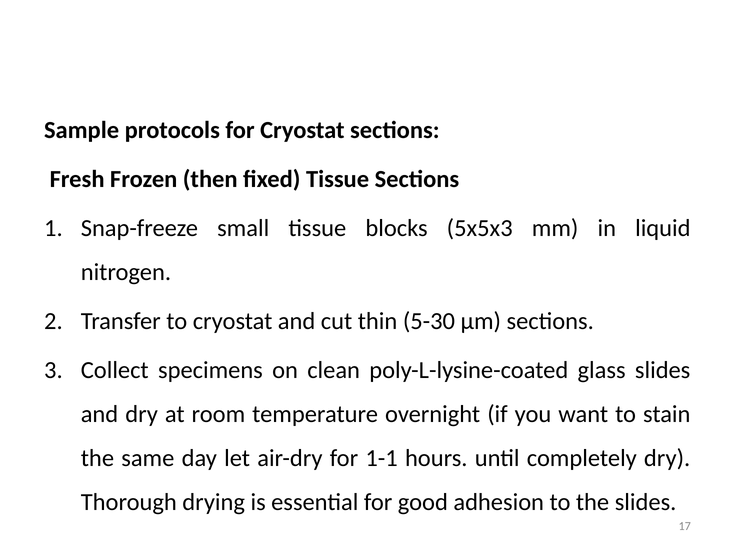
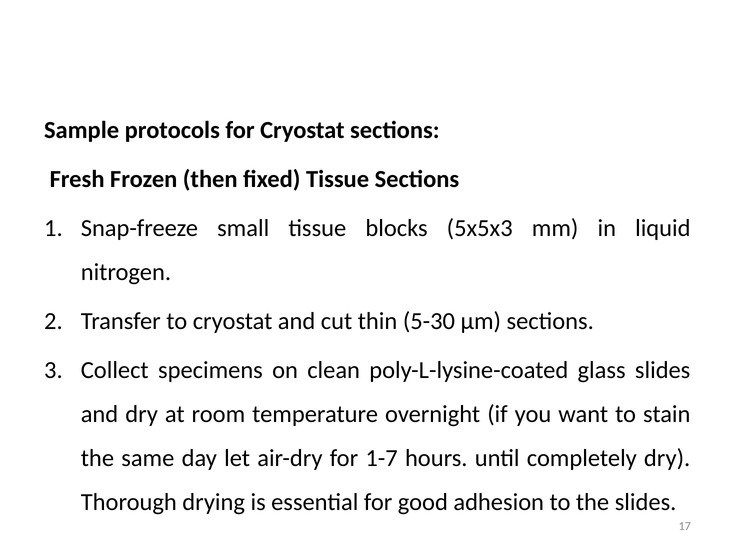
1-1: 1-1 -> 1-7 (382, 458)
